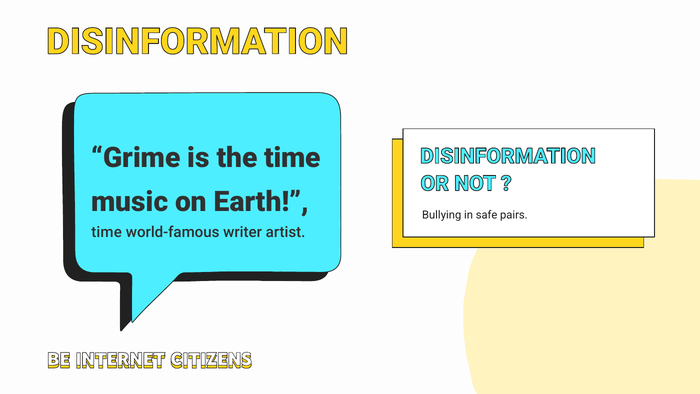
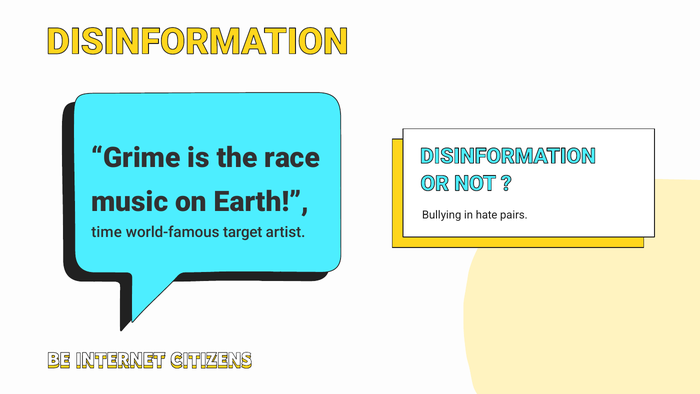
the time: time -> race (292, 158)
safe: safe -> hate (487, 215)
writer: writer -> target (243, 232)
